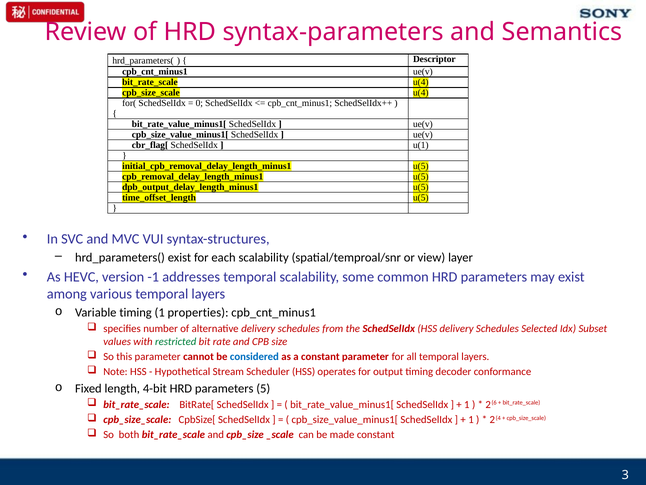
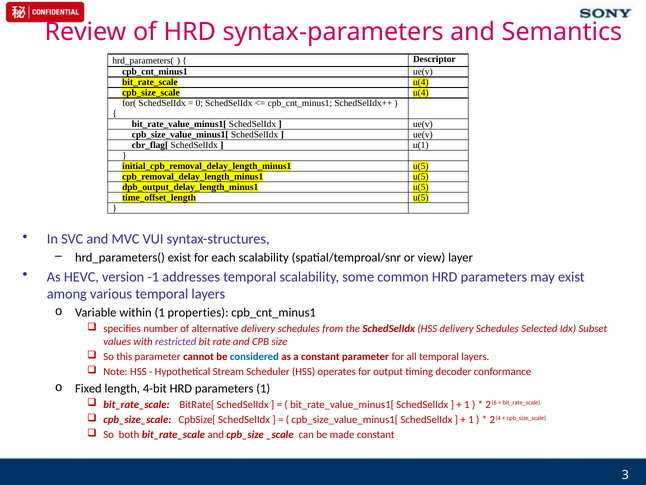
Variable timing: timing -> within (136, 312)
restricted colour: green -> purple (176, 341)
parameters 5: 5 -> 1 (263, 388)
